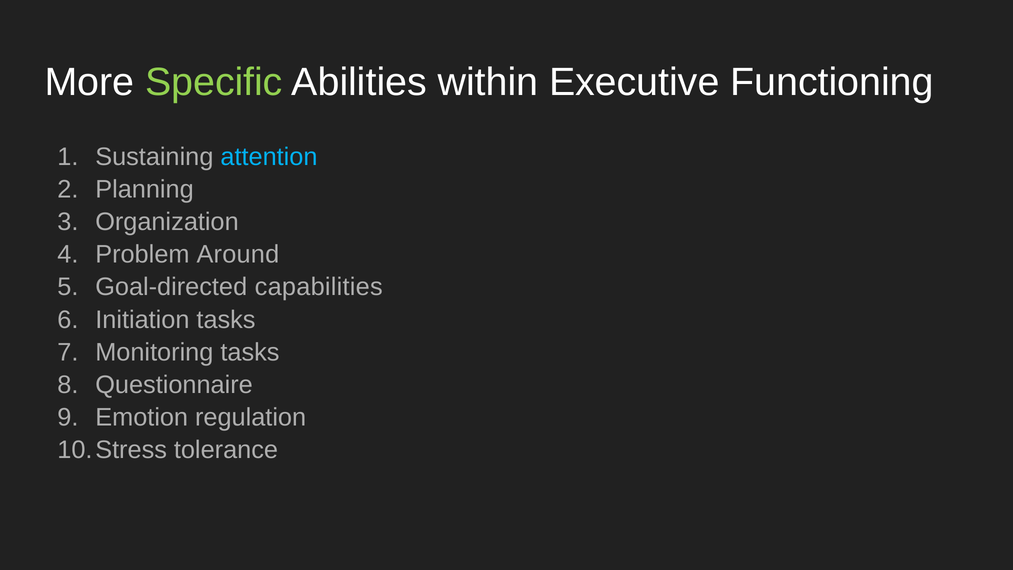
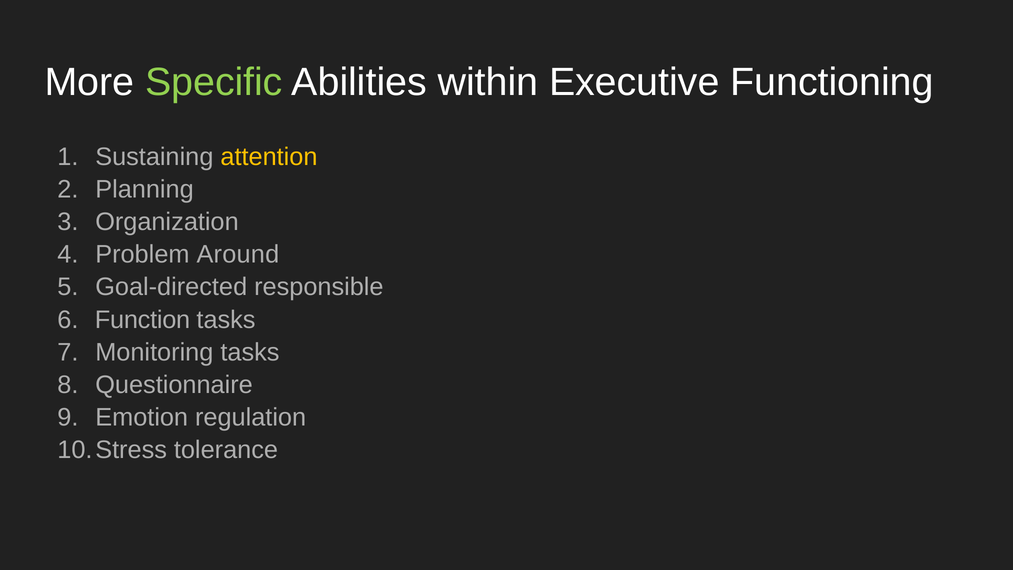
attention colour: light blue -> yellow (269, 157)
capabilities: capabilities -> responsible (319, 287)
Initiation: Initiation -> Function (143, 320)
